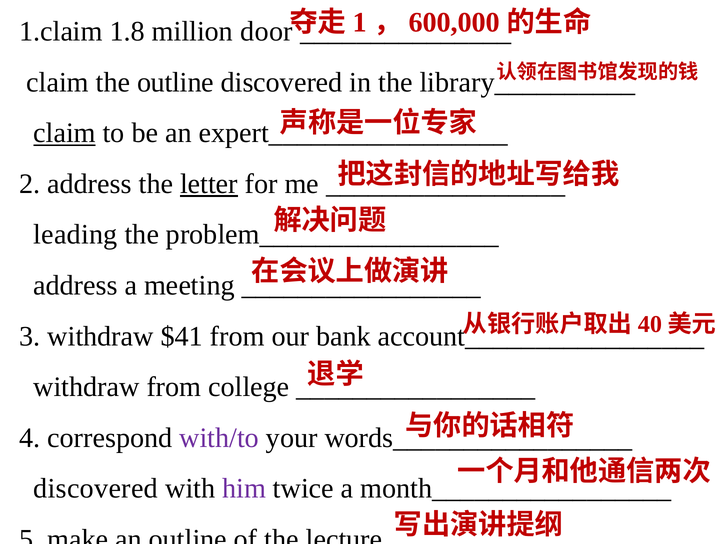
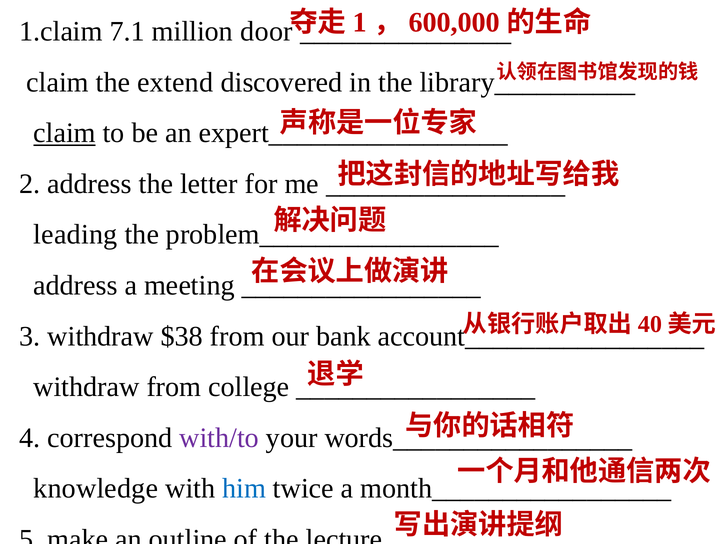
1.8: 1.8 -> 7.1 (127, 31)
the outline: outline -> extend (175, 82)
letter underline: present -> none (209, 184)
$41: $41 -> $38 (182, 336)
discovered: discovered -> knowledge (96, 488)
him colour: purple -> blue (244, 488)
